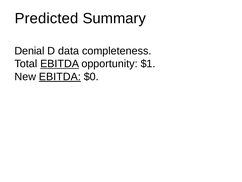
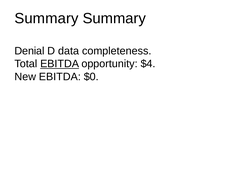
Predicted: Predicted -> Summary (46, 18)
$1: $1 -> $4 (148, 64)
EBITDA underline: present -> none (60, 77)
